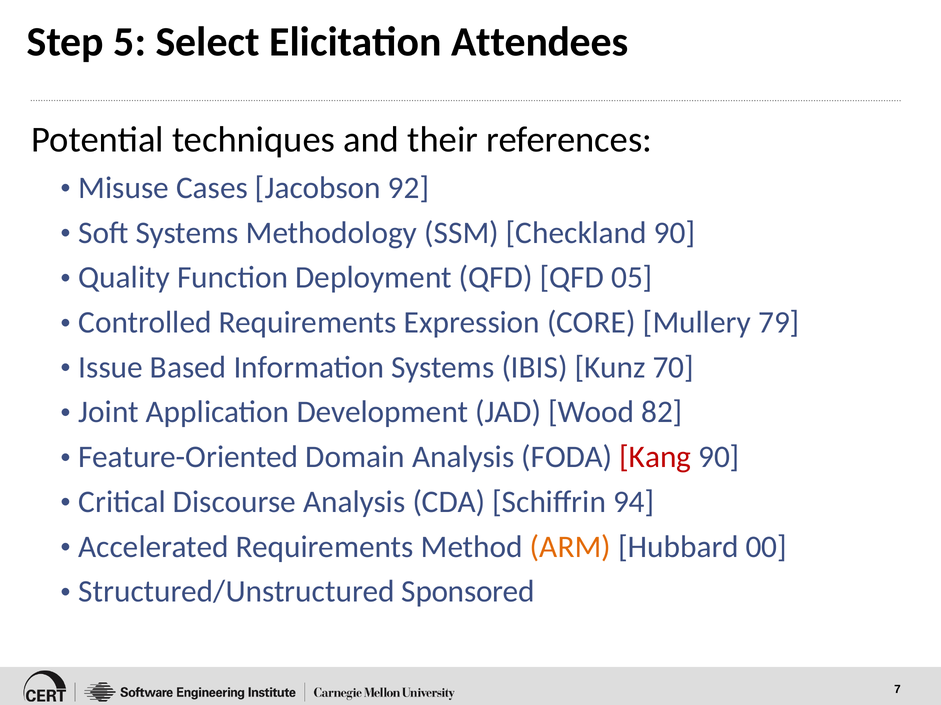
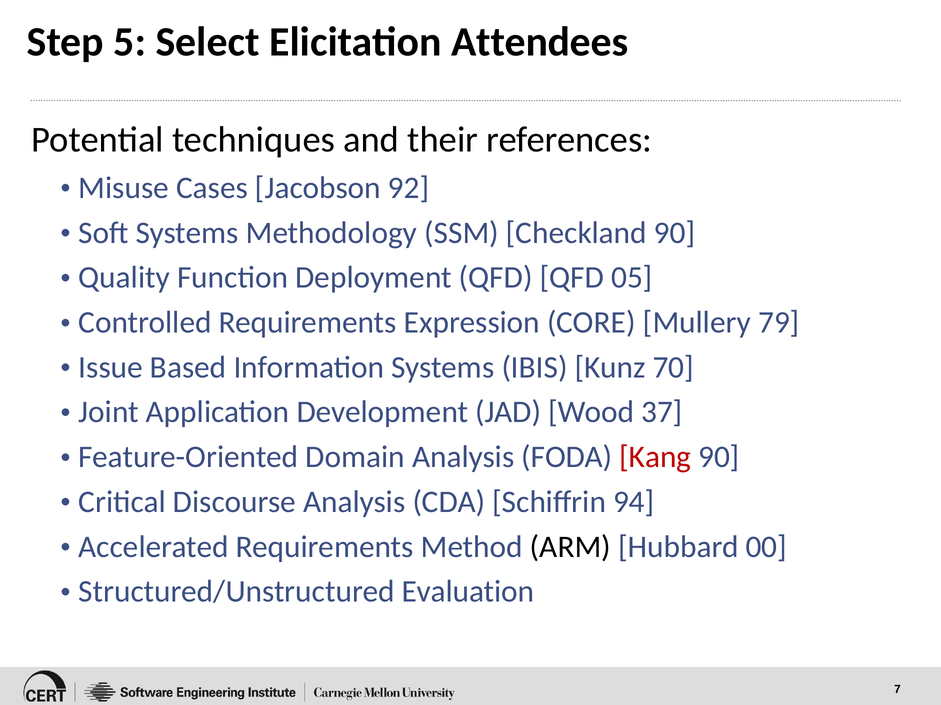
82: 82 -> 37 (662, 413)
ARM colour: orange -> black (570, 547)
Sponsored: Sponsored -> Evaluation (468, 592)
